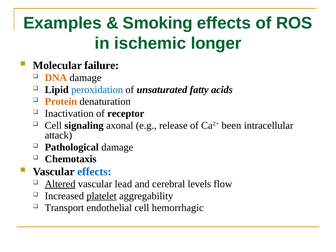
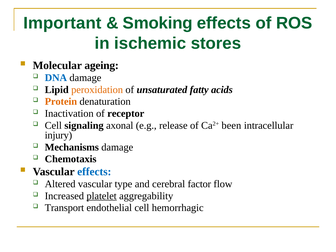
Examples: Examples -> Important (62, 23)
longer: longer -> stores (216, 43)
failure: failure -> ageing (102, 65)
DNA colour: orange -> blue (56, 78)
peroxidation colour: blue -> orange (97, 90)
attack: attack -> injury (58, 135)
Pathological: Pathological -> Mechanisms (72, 147)
Altered underline: present -> none (60, 184)
lead: lead -> type (123, 184)
levels: levels -> factor (199, 184)
